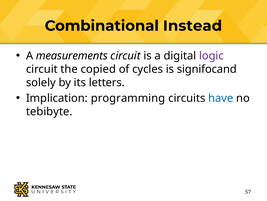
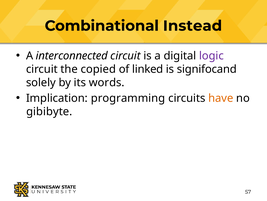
measurements: measurements -> interconnected (72, 56)
cycles: cycles -> linked (148, 69)
letters: letters -> words (107, 82)
have colour: blue -> orange (221, 98)
tebibyte: tebibyte -> gibibyte (49, 111)
